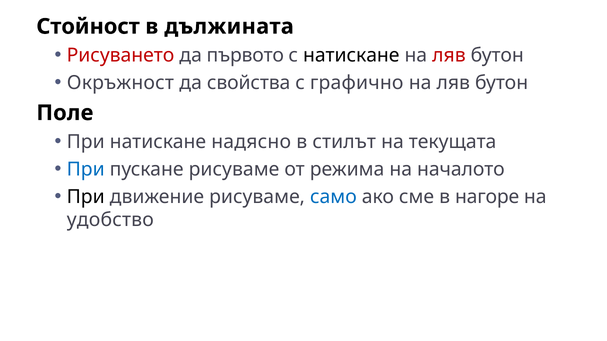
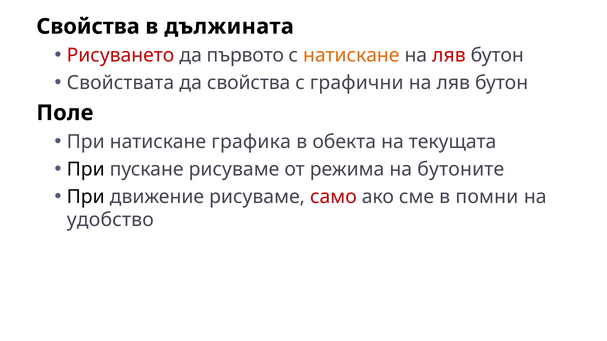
Стойност: Стойност -> Свойства (88, 27)
натискане colour: black -> orange (351, 55)
Окръжност: Окръжност -> Свойствата (120, 83)
графично: графично -> графични (357, 83)
надясно: надясно -> графика (251, 142)
стилът: стилът -> обекта (344, 142)
При colour: blue -> black (86, 169)
началото: началото -> бутоните (461, 169)
само colour: blue -> red (333, 197)
нагоре: нагоре -> помни (487, 197)
